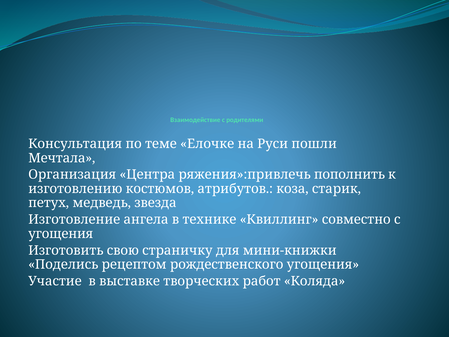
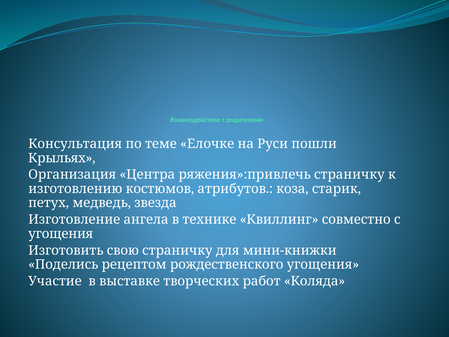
Мечтала: Мечтала -> Крыльях (62, 158)
ряжения»:привлечь пополнить: пополнить -> страничку (349, 175)
